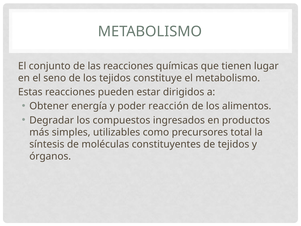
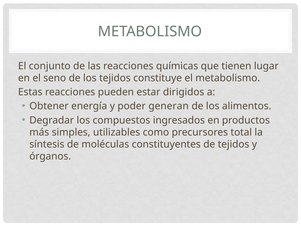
reacción: reacción -> generan (169, 106)
